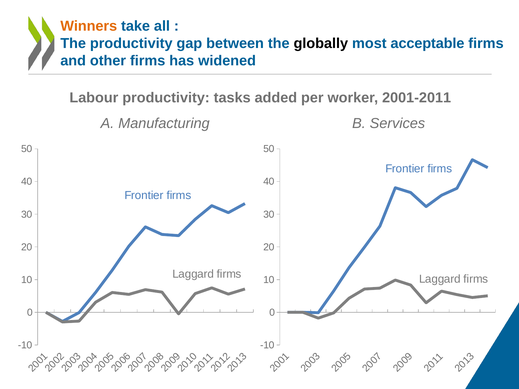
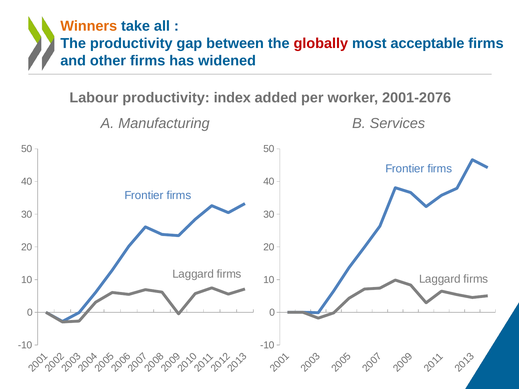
globally colour: black -> red (321, 44)
tasks: tasks -> index (232, 98)
2001-2011: 2001-2011 -> 2001-2076 (417, 98)
